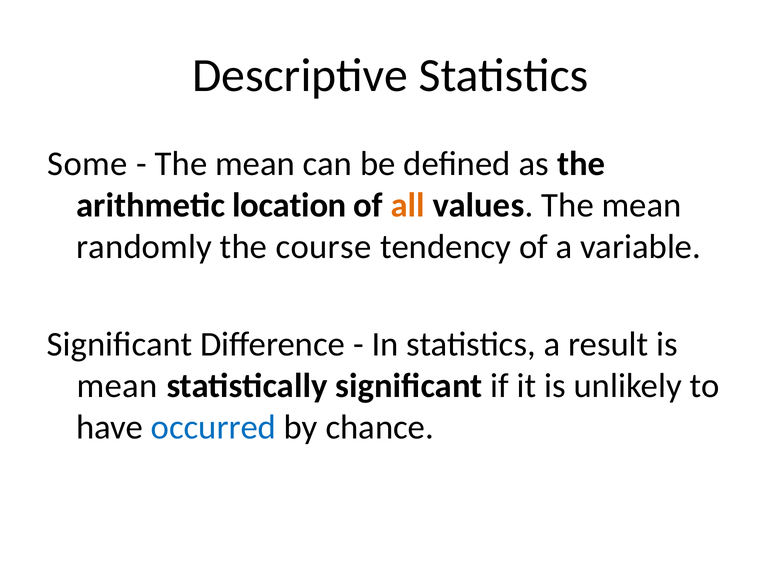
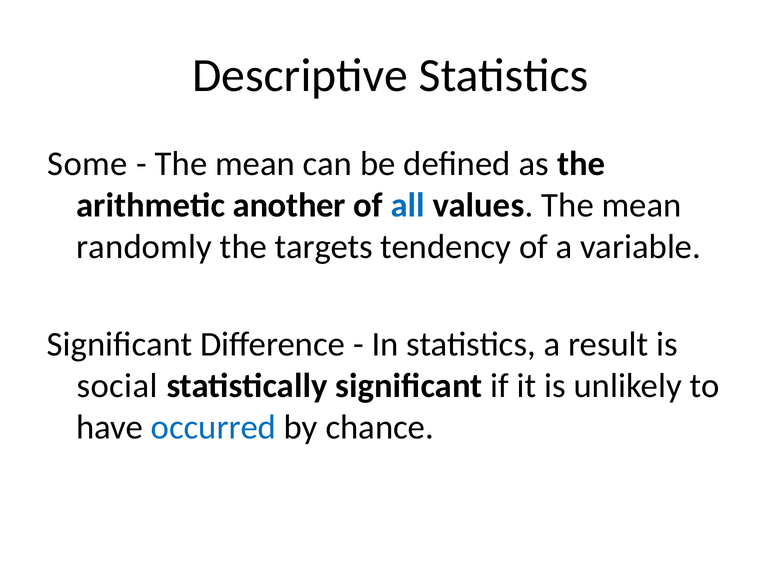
location: location -> another (289, 206)
all colour: orange -> blue (408, 206)
course: course -> targets (324, 247)
mean: mean -> social (117, 386)
